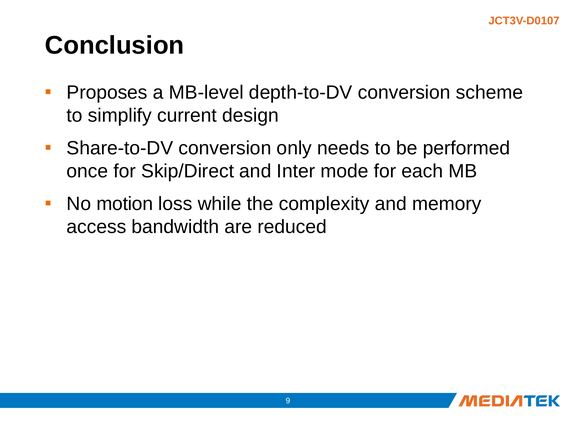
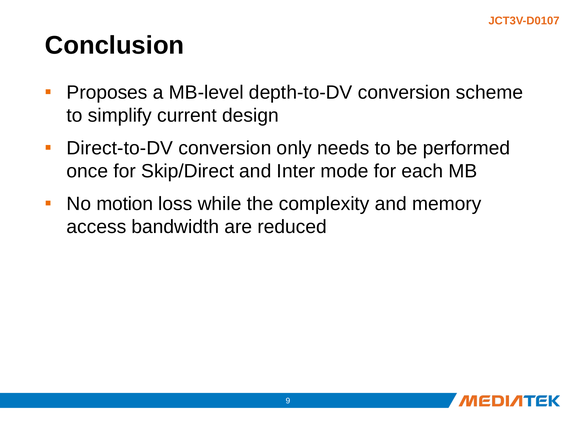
Share-to-DV: Share-to-DV -> Direct-to-DV (120, 148)
